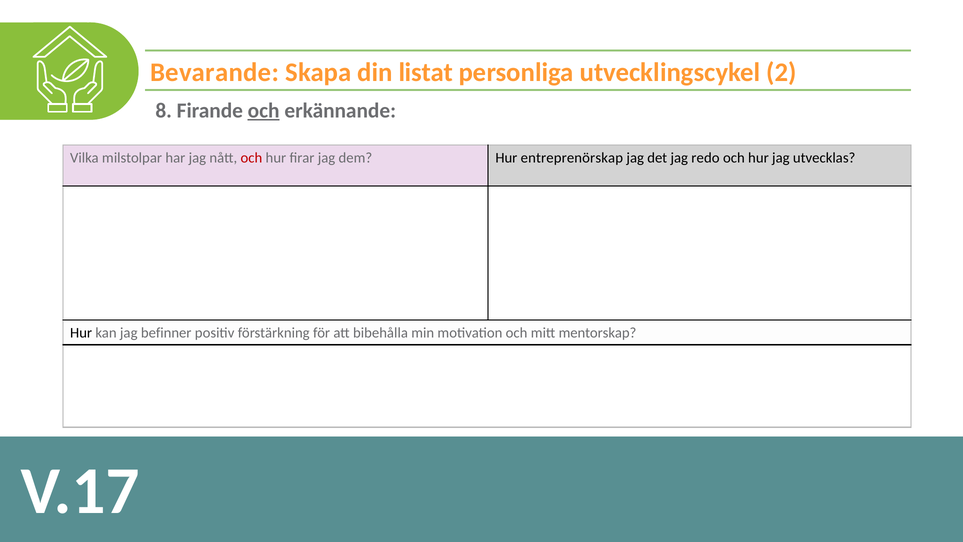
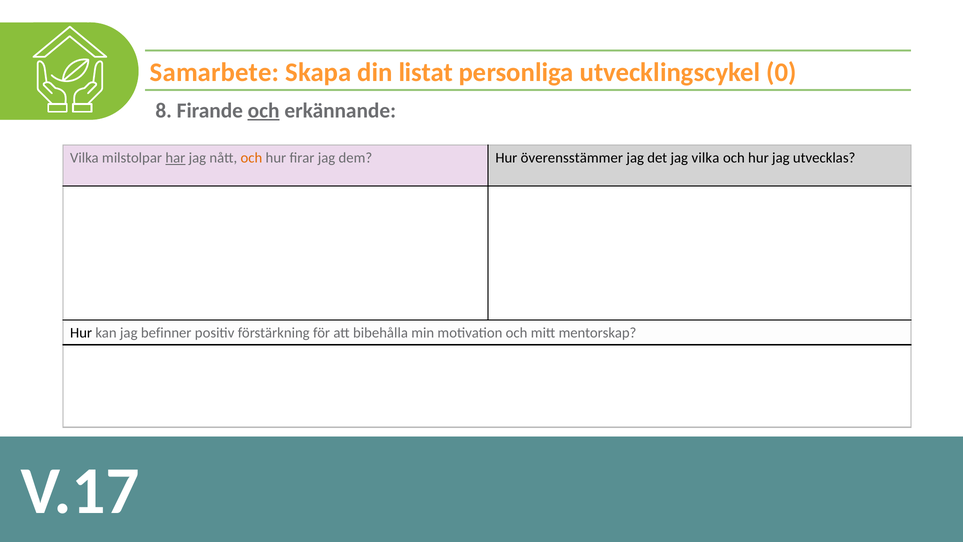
Bevarande: Bevarande -> Samarbete (215, 72)
2: 2 -> 0 (782, 72)
har underline: none -> present (175, 158)
och colour: red -> orange (251, 158)
entreprenörskap: entreprenörskap -> överensstämmer (572, 158)
jag redo: redo -> vilka (705, 158)
